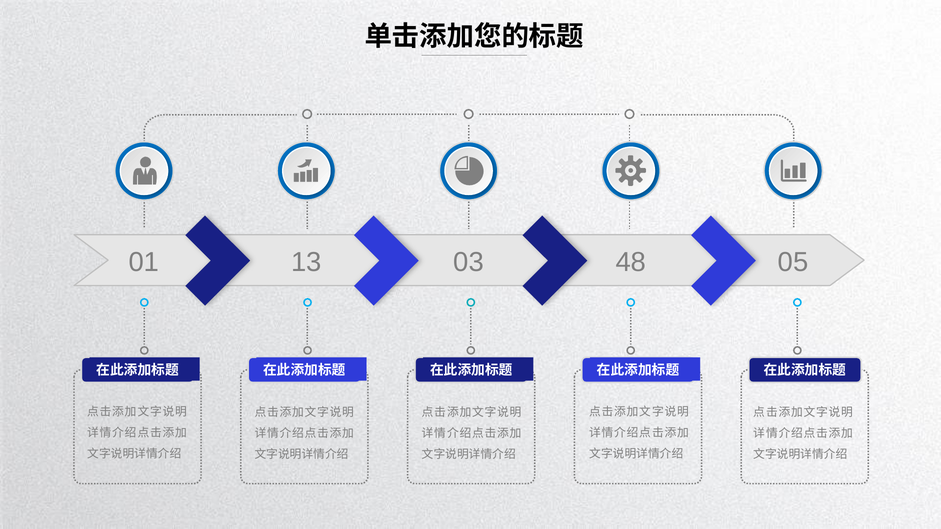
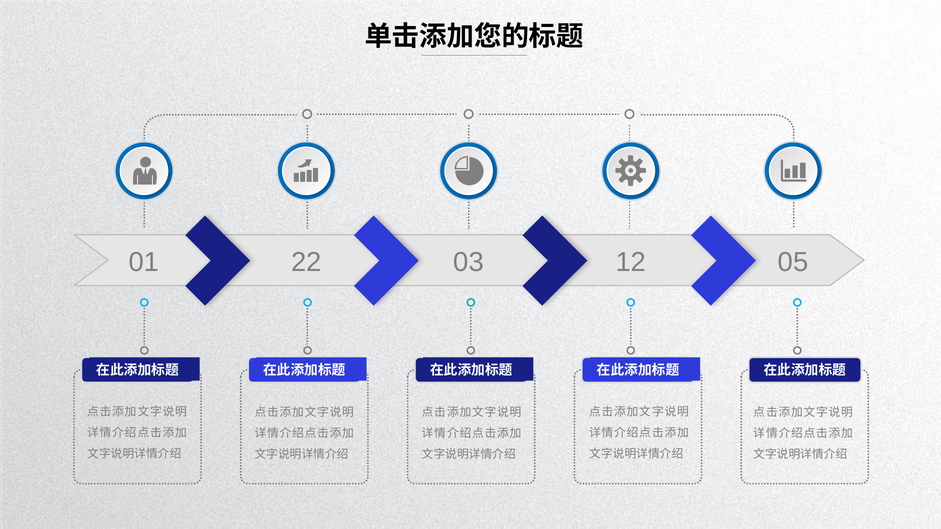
13: 13 -> 22 (306, 262)
48: 48 -> 12 (631, 262)
